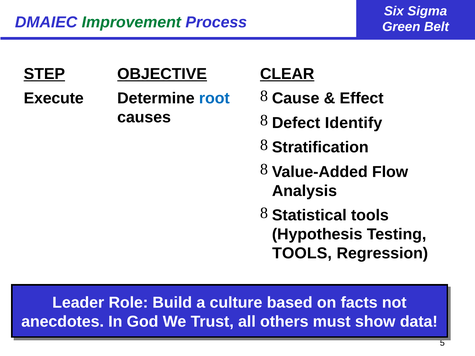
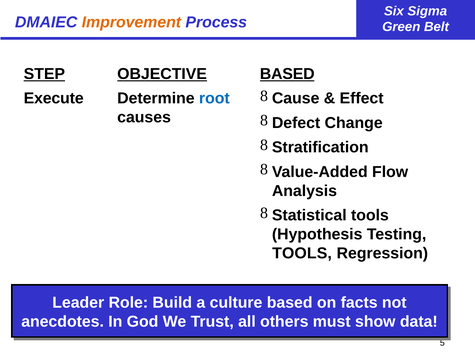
Improvement colour: green -> orange (131, 22)
CLEAR: CLEAR -> BASED (287, 74)
Identify: Identify -> Change (354, 123)
